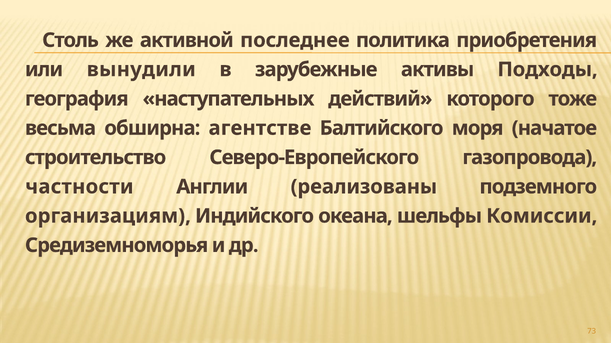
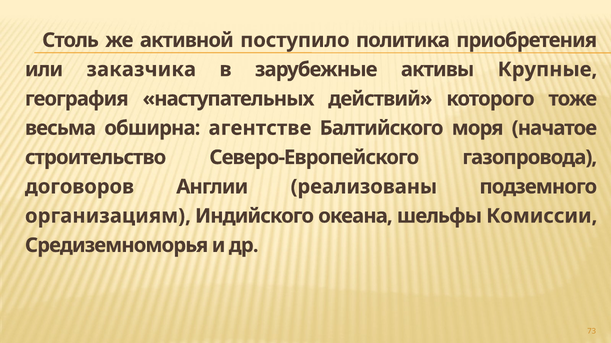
последнее: последнее -> поступило (295, 40)
вынудили: вынудили -> заказчика (141, 70)
Подходы: Подходы -> Крупные (547, 70)
частности: частности -> договоров (80, 187)
